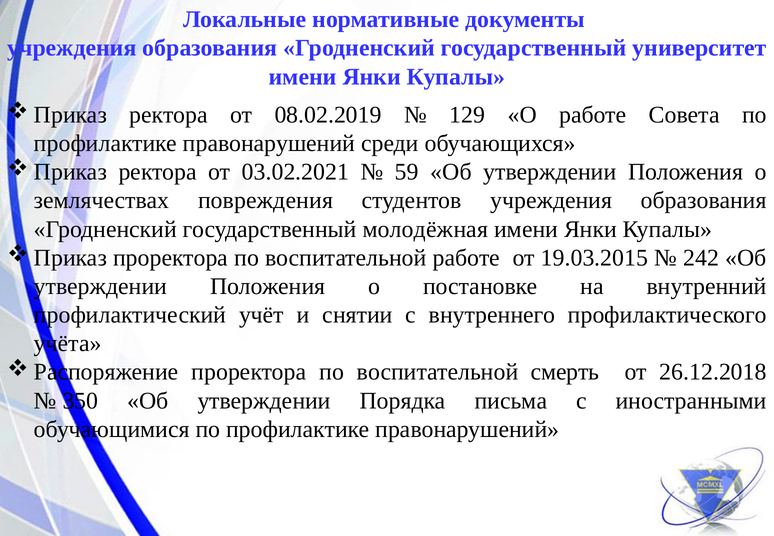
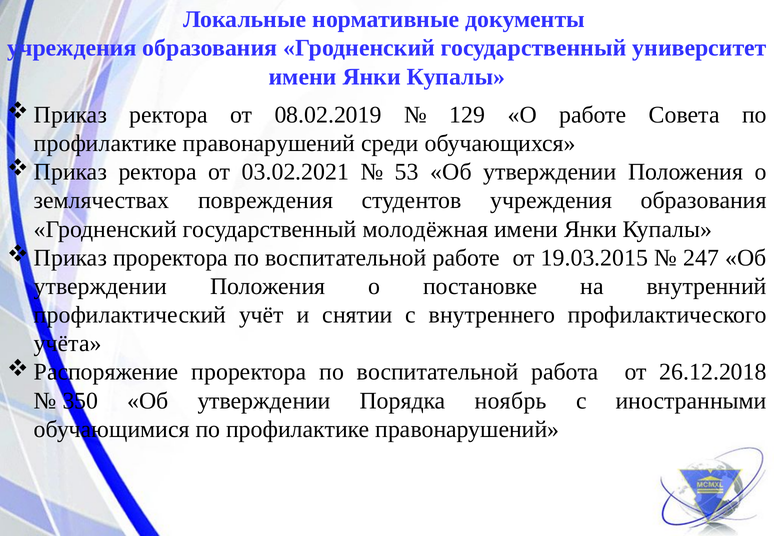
59: 59 -> 53 (407, 172)
242: 242 -> 247 (701, 258)
смерть: смерть -> работа (565, 372)
письма: письма -> ноябрь (511, 401)
